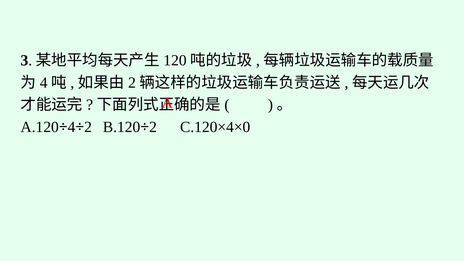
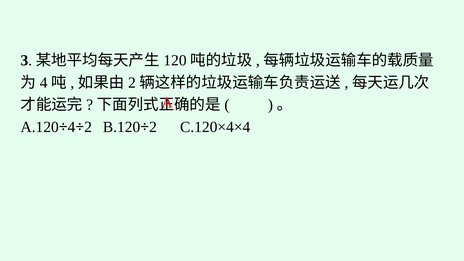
C.120×4×0: C.120×4×0 -> C.120×4×4 (215, 127)
